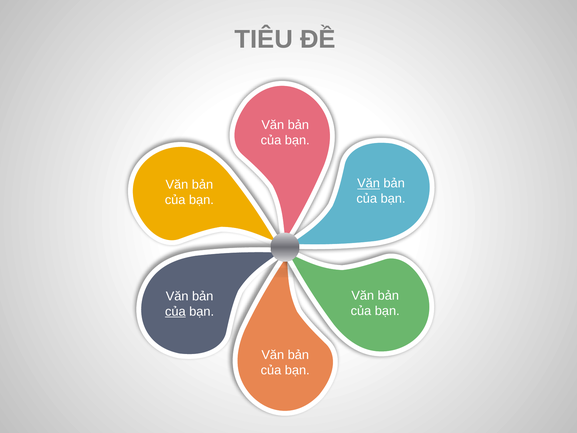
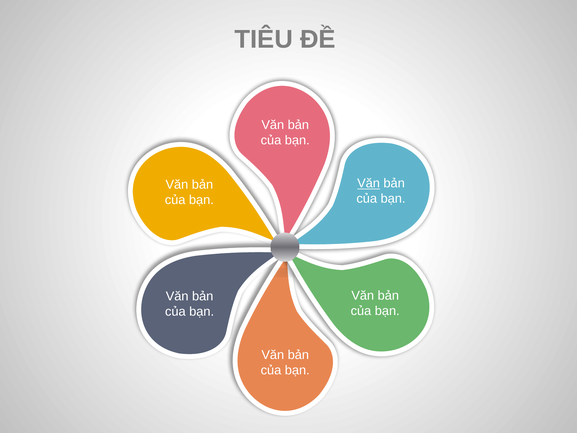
của underline: present -> none (175, 311)
